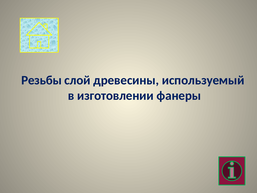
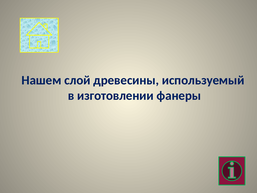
Резьбы: Резьбы -> Нашем (41, 80)
